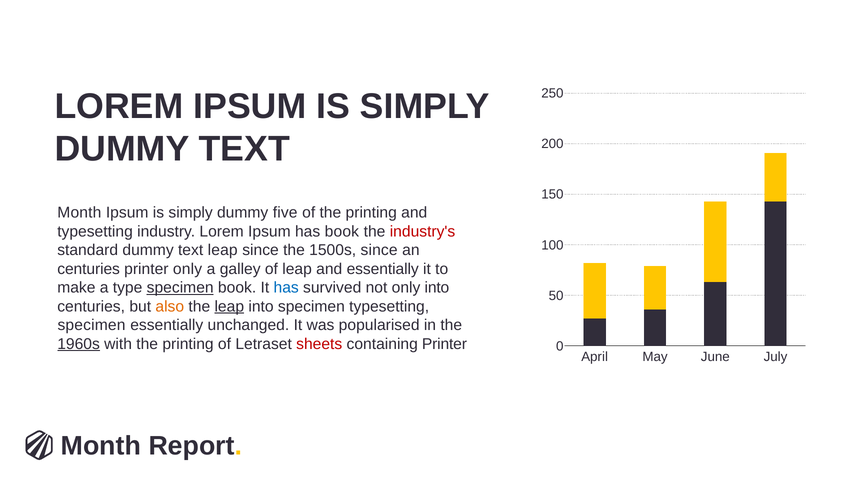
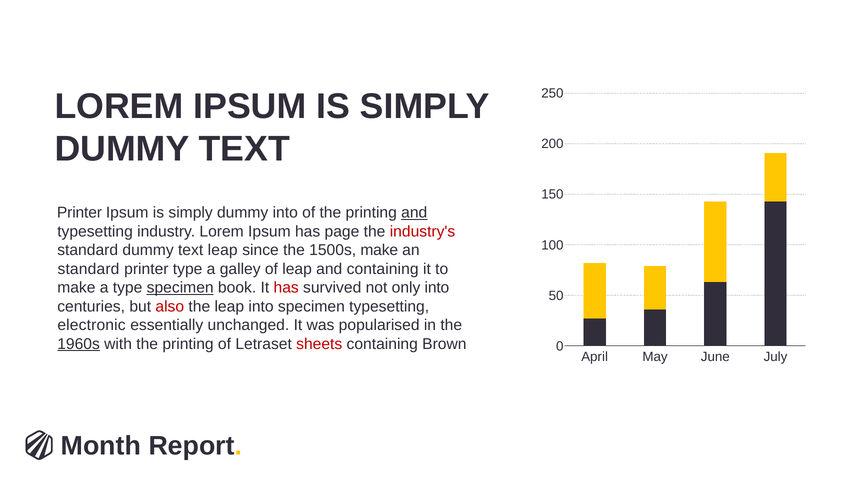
Month: Month -> Printer (80, 213)
dummy five: five -> into (285, 213)
and underline: none -> present (414, 213)
has book: book -> page (342, 231)
1500s since: since -> make (379, 250)
centuries: centuries -> standard (88, 269)
printer only: only -> type (188, 269)
and essentially: essentially -> containing (383, 269)
has colour: blue -> red (286, 288)
also colour: orange -> red (170, 307)
leap underline: present -> none (229, 307)
specimen: specimen -> electronic (92, 325)
containing Printer: Printer -> Brown (444, 344)
